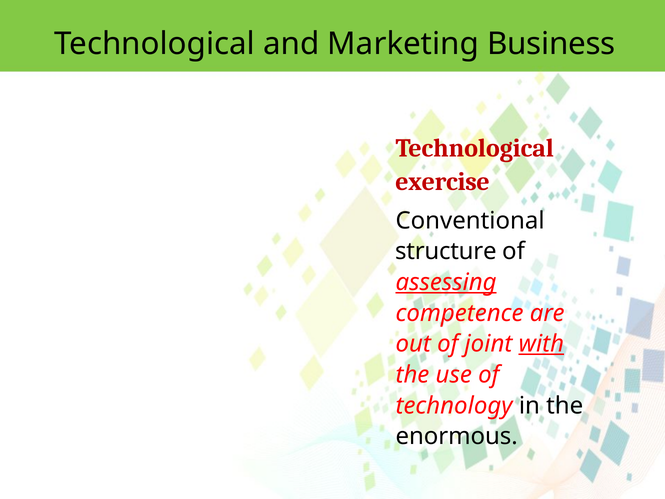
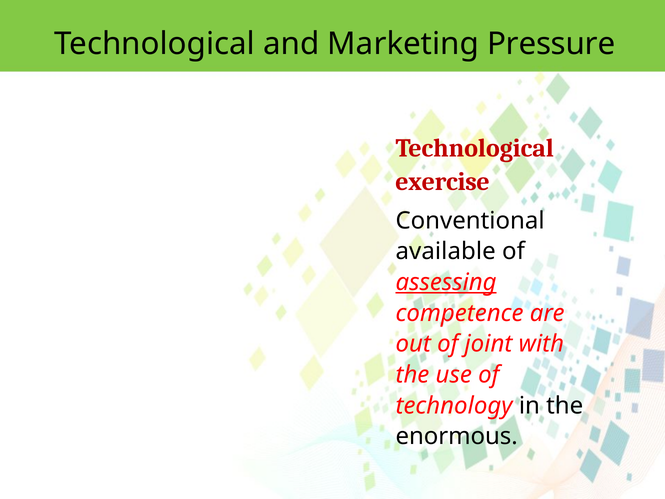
Business: Business -> Pressure (551, 44)
structure: structure -> available (446, 251)
with underline: present -> none (541, 344)
